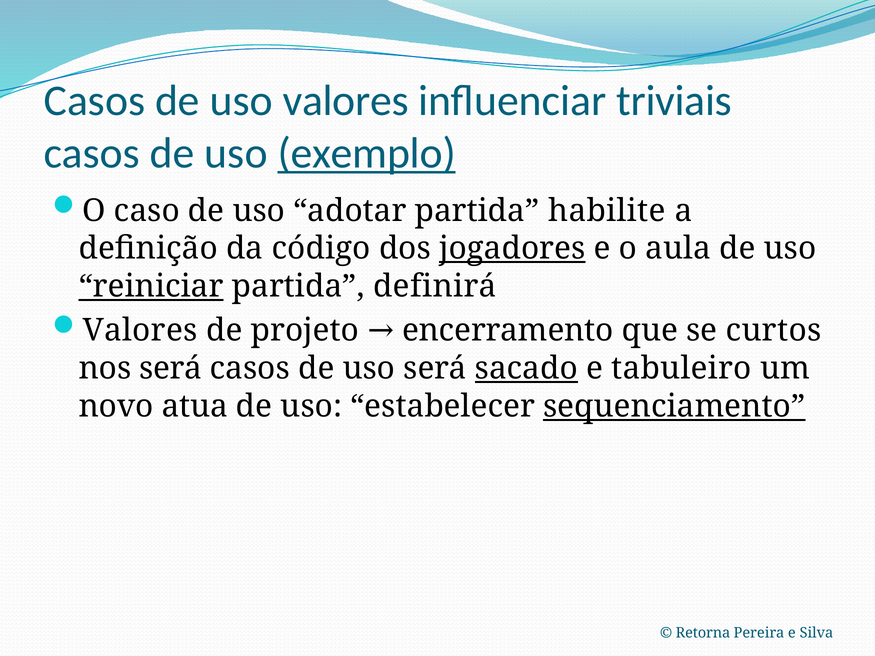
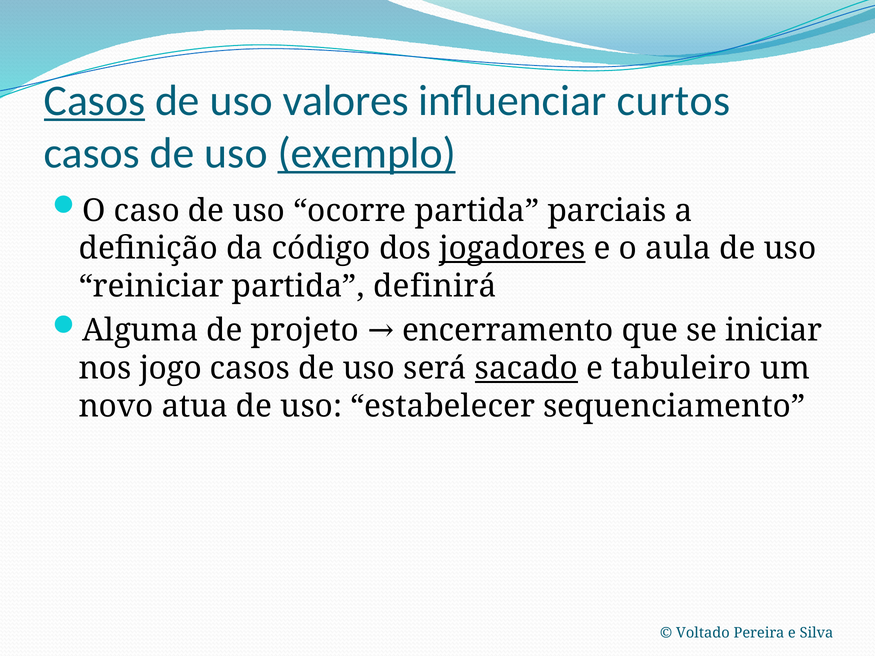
Casos underline: none -> present (94, 101)
triviais: triviais -> curtos (674, 101)
adotar: adotar -> ocorre (350, 211)
habilite: habilite -> parciais (607, 211)
reiniciar underline: present -> none (151, 286)
Valores: Valores -> Alguma (140, 331)
curtos: curtos -> iniciar (774, 331)
nos será: será -> jogo (171, 369)
sequenciamento underline: present -> none (674, 406)
Retorna: Retorna -> Voltado (703, 633)
